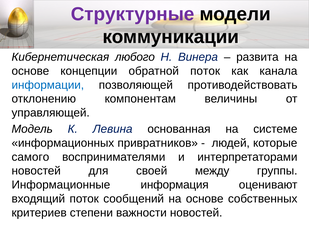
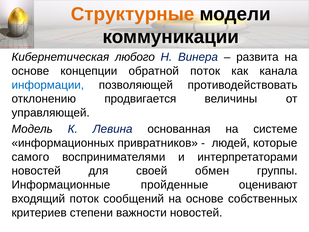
Структурные colour: purple -> orange (133, 14)
компонентам: компонентам -> продвигается (140, 99)
между: между -> обмен (212, 171)
информация: информация -> пройденные (174, 185)
